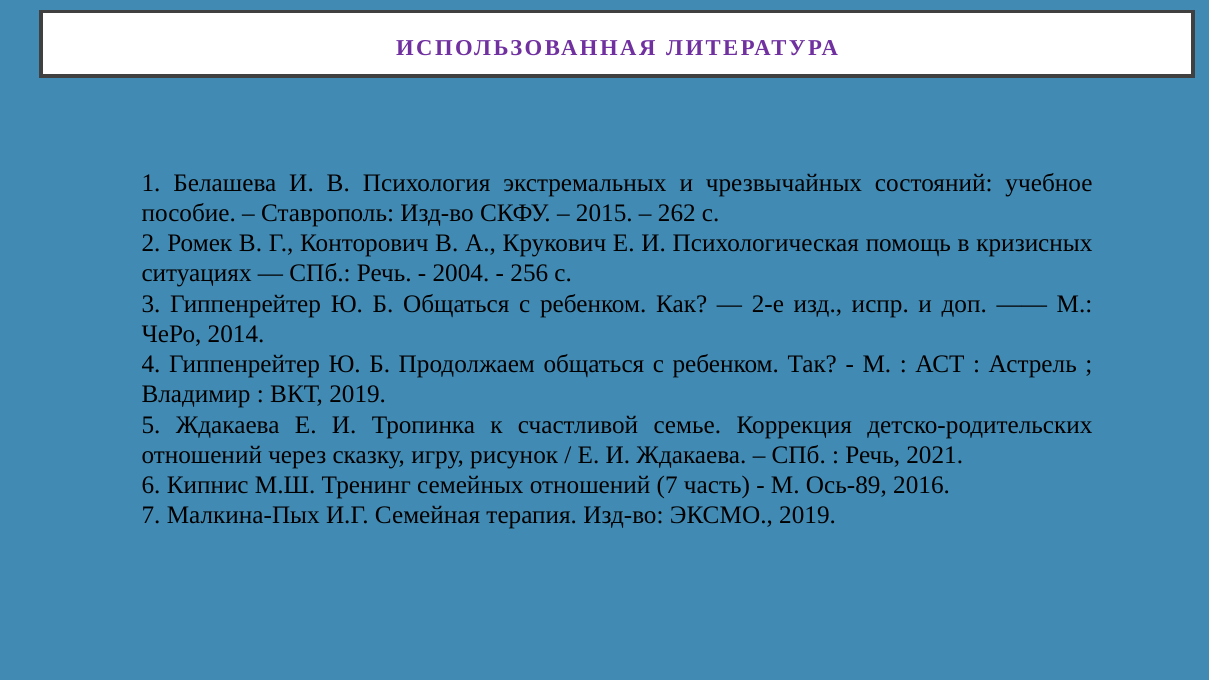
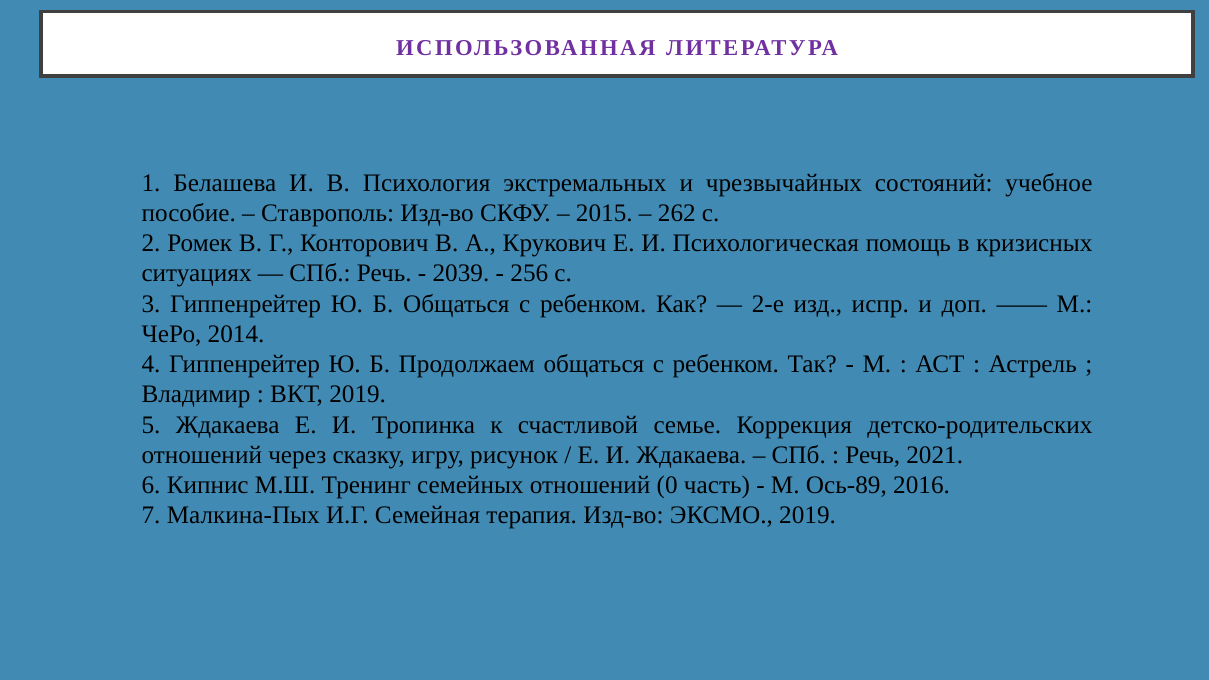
2004: 2004 -> 2039 (461, 274)
отношений 7: 7 -> 0 (667, 485)
